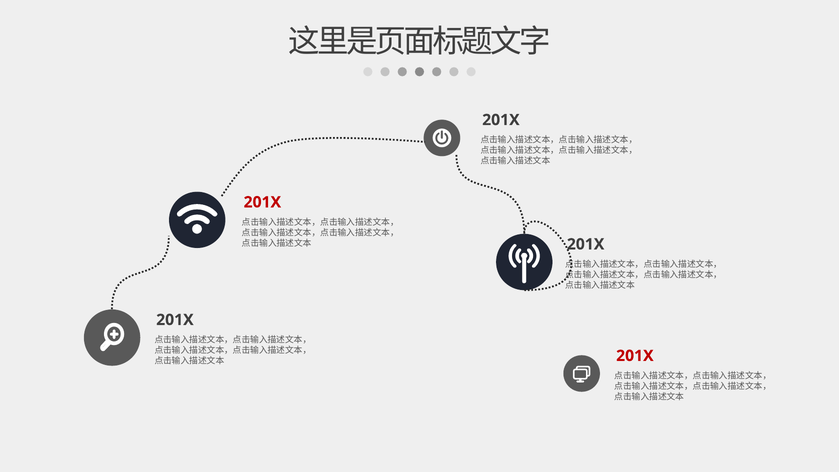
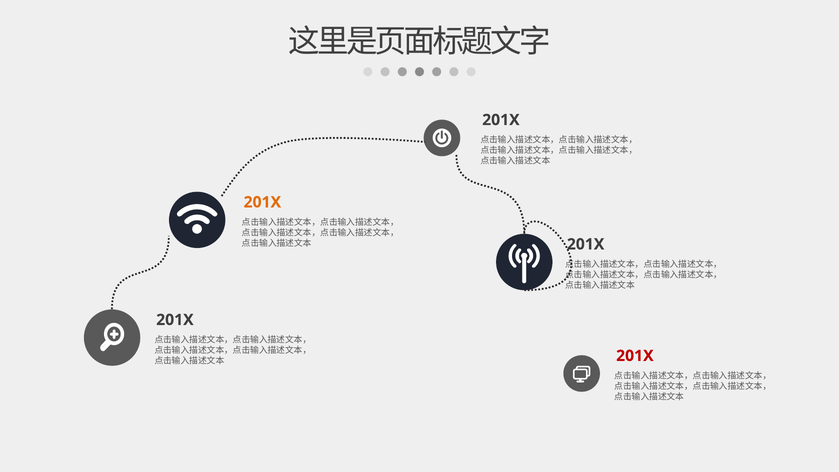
201X colour: red -> orange (262, 202)
